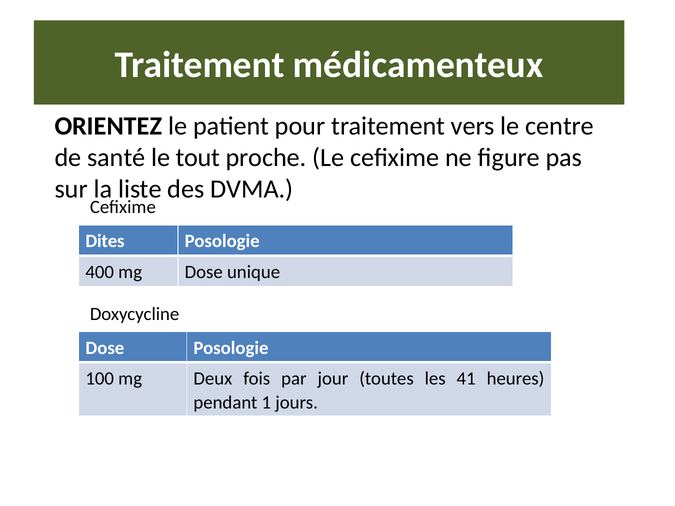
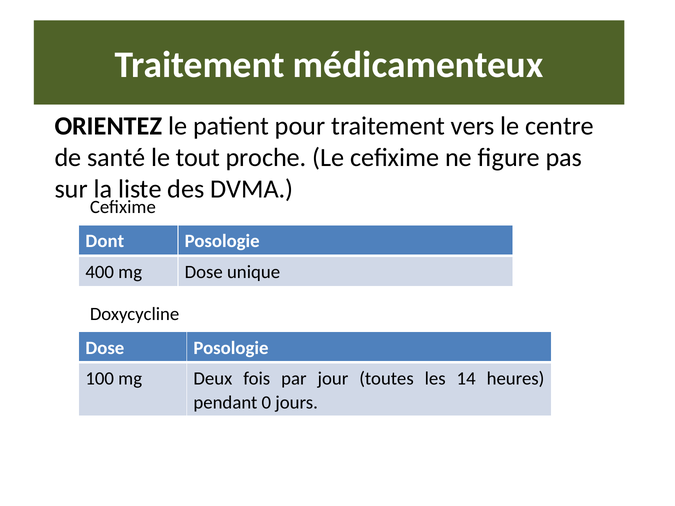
Dites: Dites -> Dont (105, 241)
41: 41 -> 14 (466, 379)
1: 1 -> 0 (266, 403)
